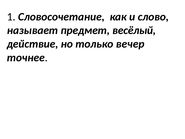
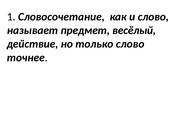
только вечер: вечер -> слово (130, 44)
